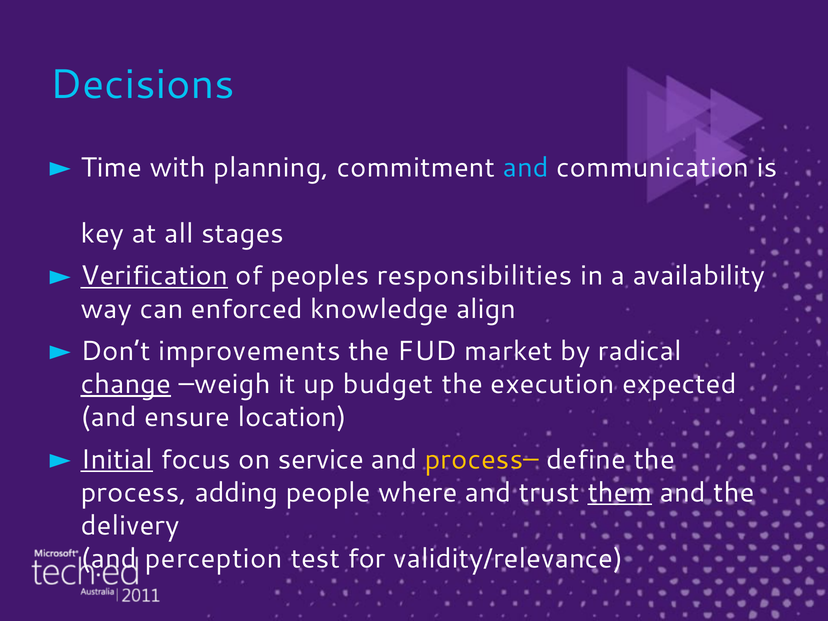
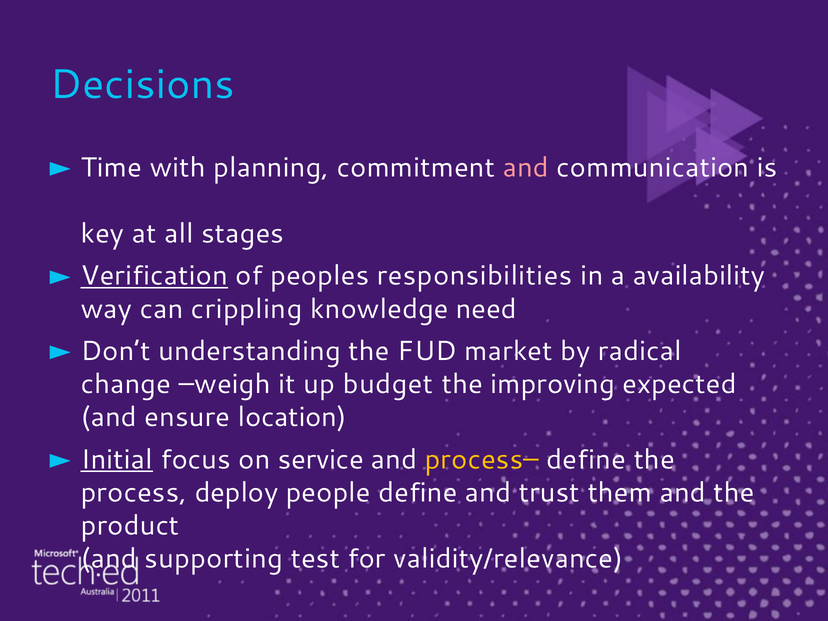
and colour: light blue -> pink (526, 168)
enforced: enforced -> crippling (247, 309)
align: align -> need (486, 309)
improvements: improvements -> understanding (250, 351)
change underline: present -> none (126, 384)
execution: execution -> improving (553, 384)
adding: adding -> deploy (236, 493)
people where: where -> define (418, 493)
them underline: present -> none (620, 493)
delivery: delivery -> product (130, 526)
perception: perception -> supporting (214, 559)
